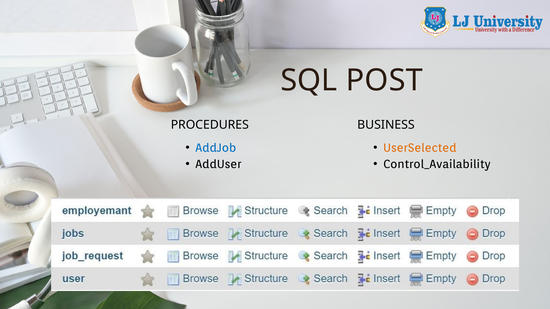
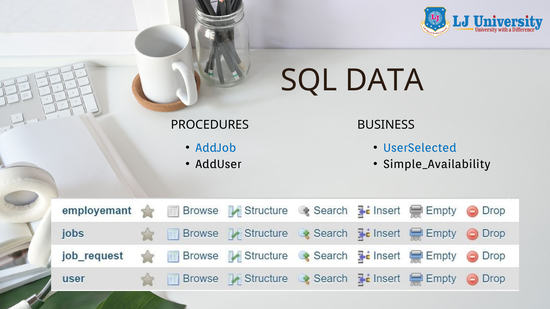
POST: POST -> DATA (384, 80)
UserSelected colour: orange -> blue (420, 148)
Control_Availability: Control_Availability -> Simple_Availability (437, 165)
